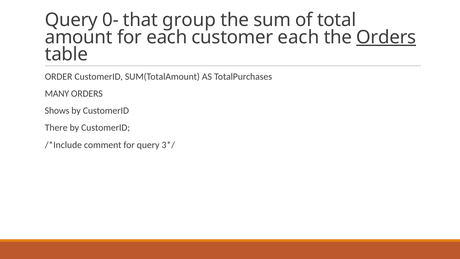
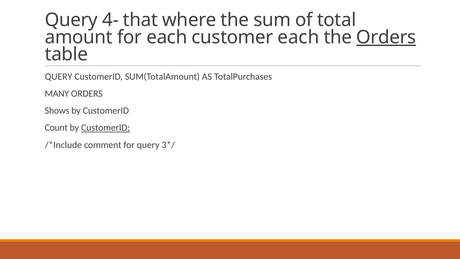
0-: 0- -> 4- (110, 20)
group: group -> where (189, 20)
ORDER: ORDER -> QUERY (59, 76)
There: There -> Count (56, 128)
CustomerID underline: none -> present (106, 128)
